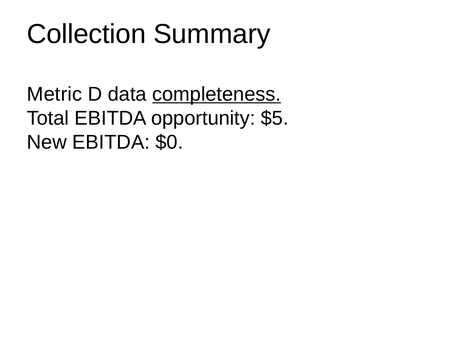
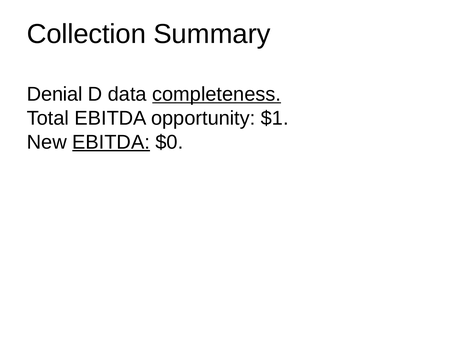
Metric: Metric -> Denial (55, 94)
$5: $5 -> $1 (275, 118)
EBITDA underline: none -> present (111, 142)
